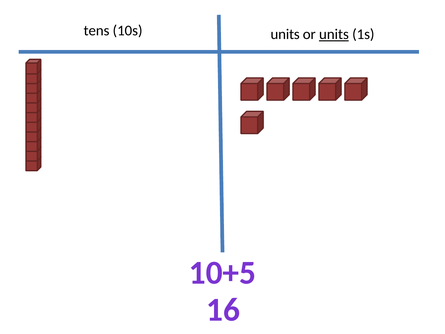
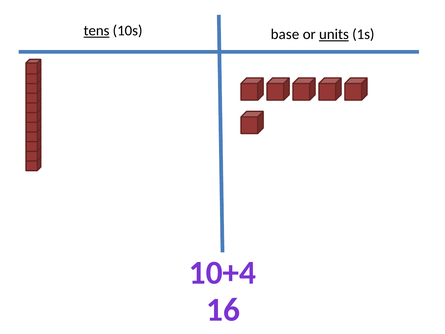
tens underline: none -> present (96, 31)
10s units: units -> base (285, 34)
10+5: 10+5 -> 10+4 (222, 273)
